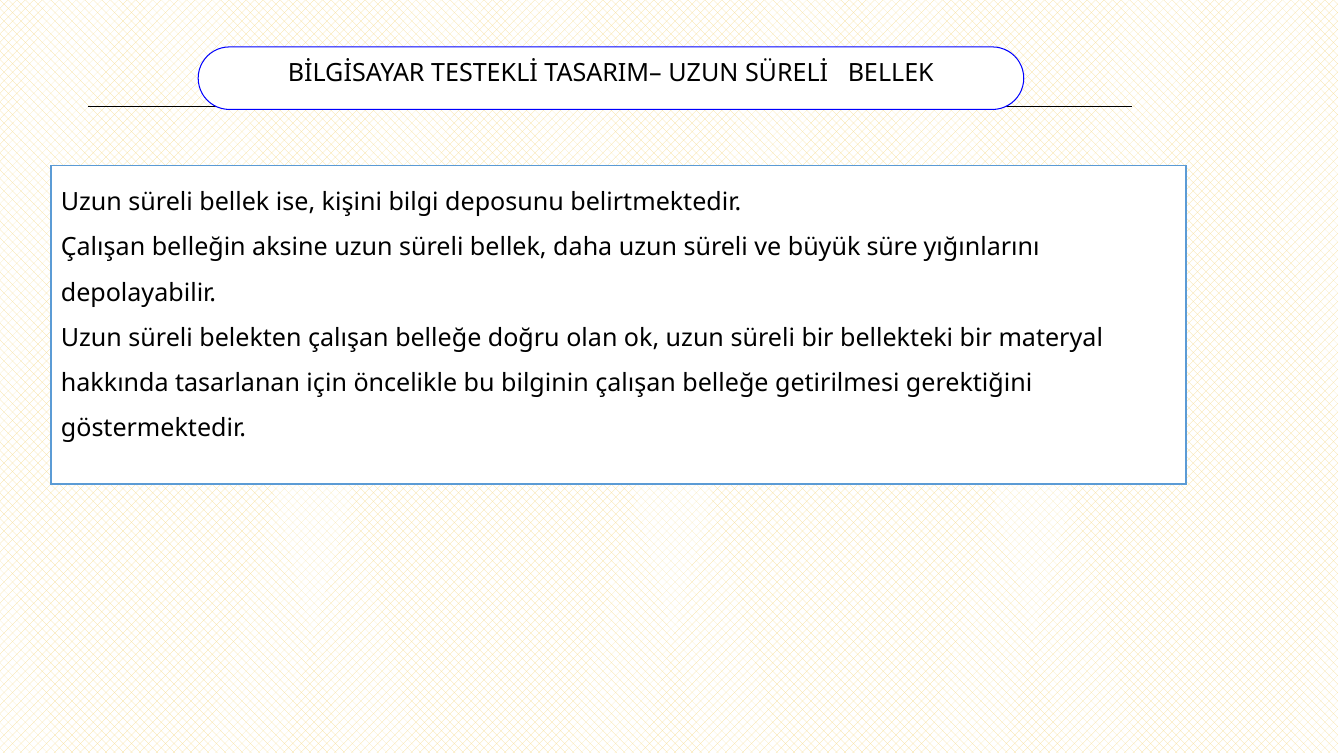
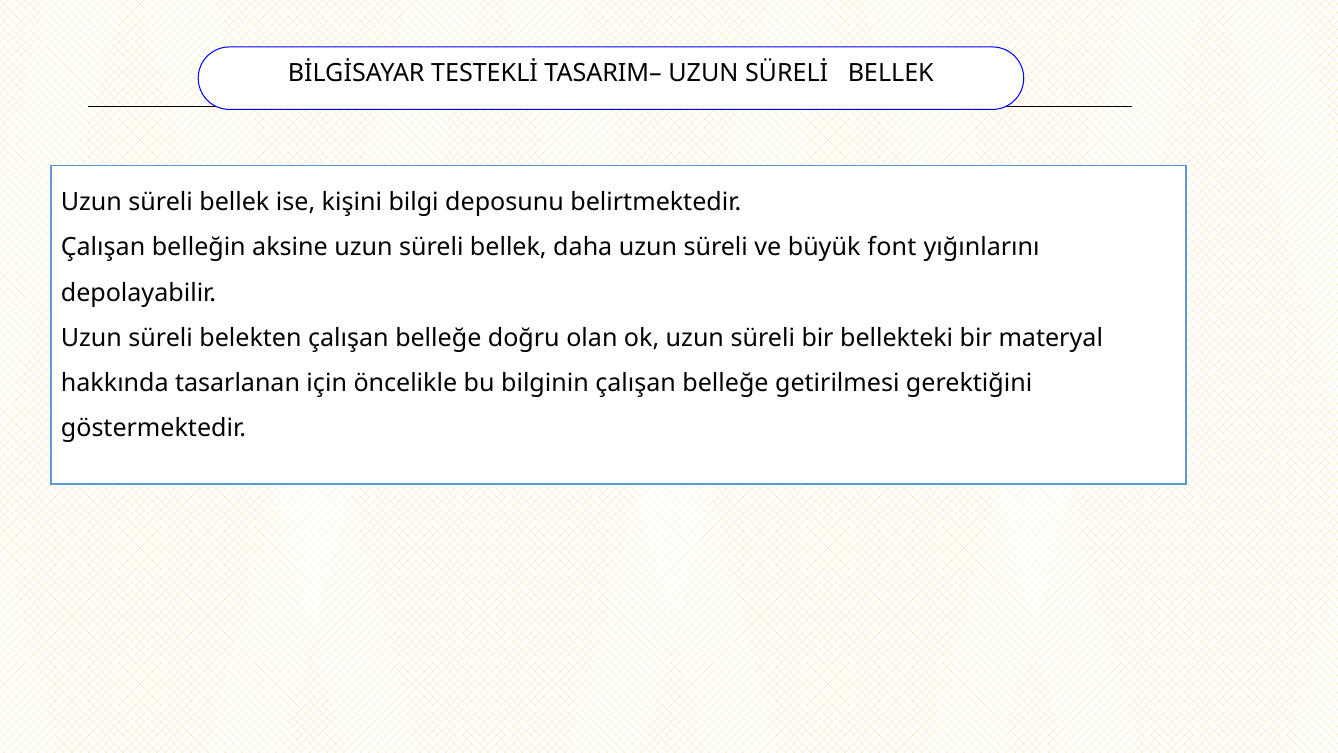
süre: süre -> font (892, 248)
